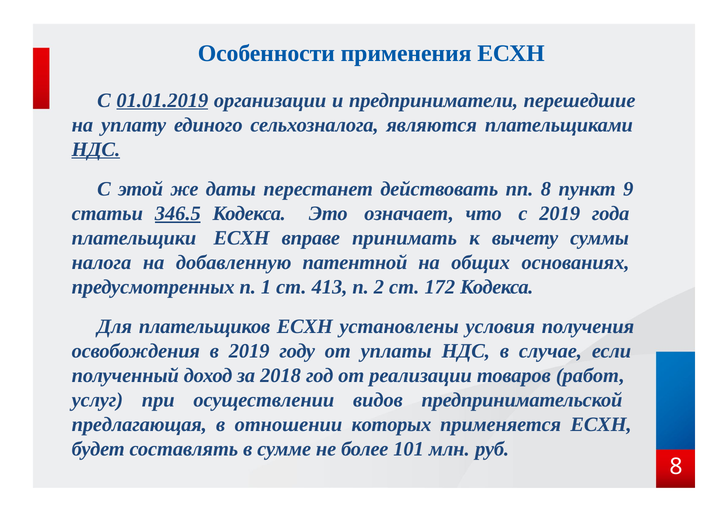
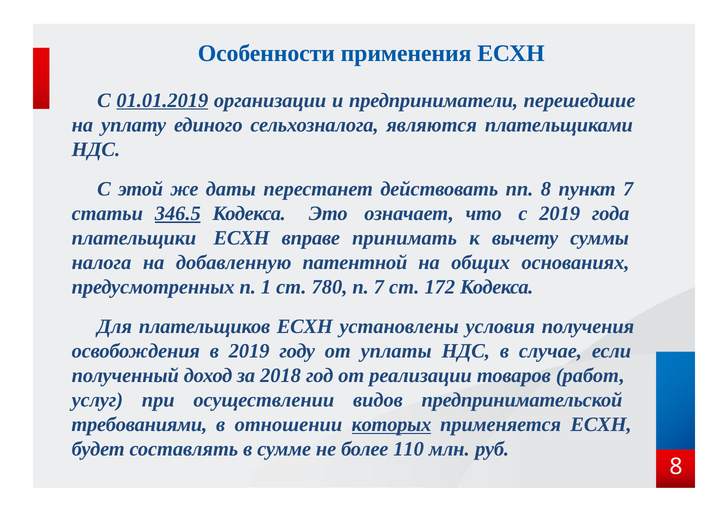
НДС underline: present -> none (96, 149)
пункт 9: 9 -> 7 (628, 189)
413: 413 -> 780 (330, 287)
п 2: 2 -> 7 (379, 287)
предлагающая: предлагающая -> требованиями (139, 424)
которых underline: none -> present (391, 424)
101: 101 -> 110 (409, 449)
